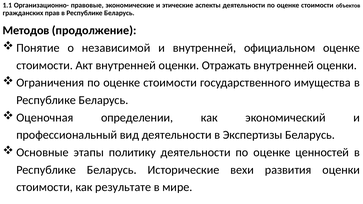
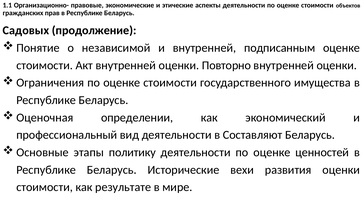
Методов: Методов -> Садовых (26, 31)
официальном: официальном -> подписанным (280, 48)
Отражать: Отражать -> Повторно (226, 65)
Экспертизы: Экспертизы -> Составляют (253, 135)
